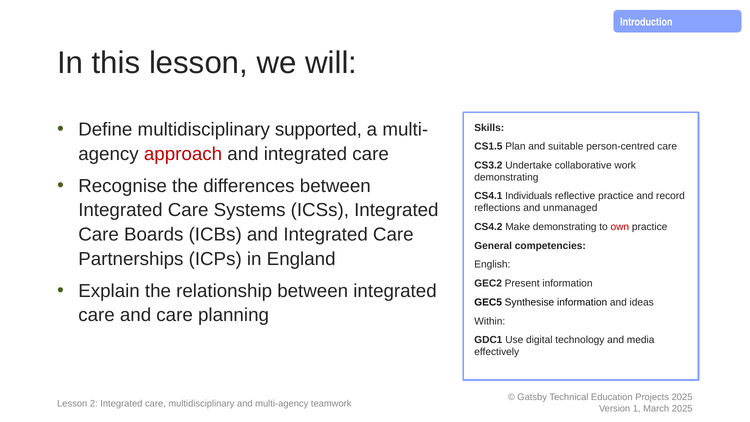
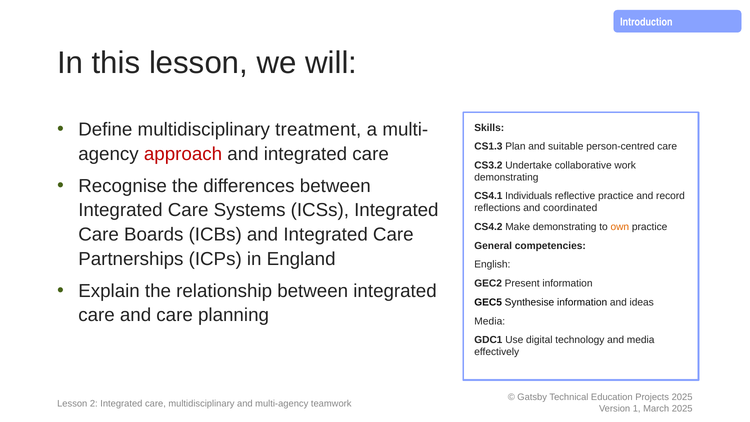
supported: supported -> treatment (318, 129)
CS1.5: CS1.5 -> CS1.3 (488, 146)
unmanaged: unmanaged -> coordinated (570, 208)
own colour: red -> orange (620, 227)
Within: Within -> Media (490, 321)
